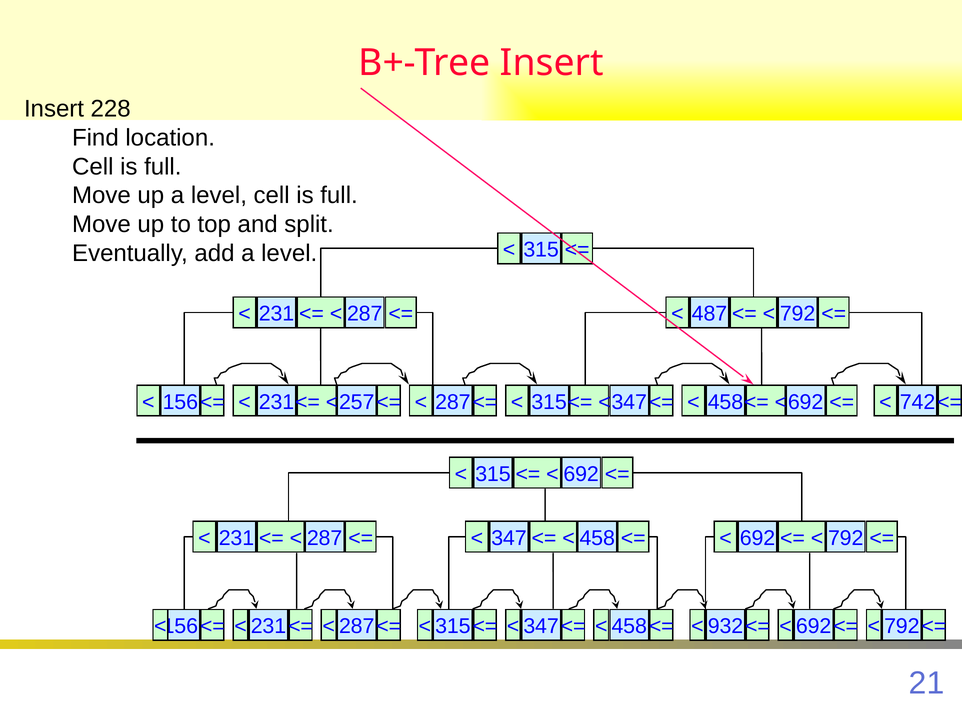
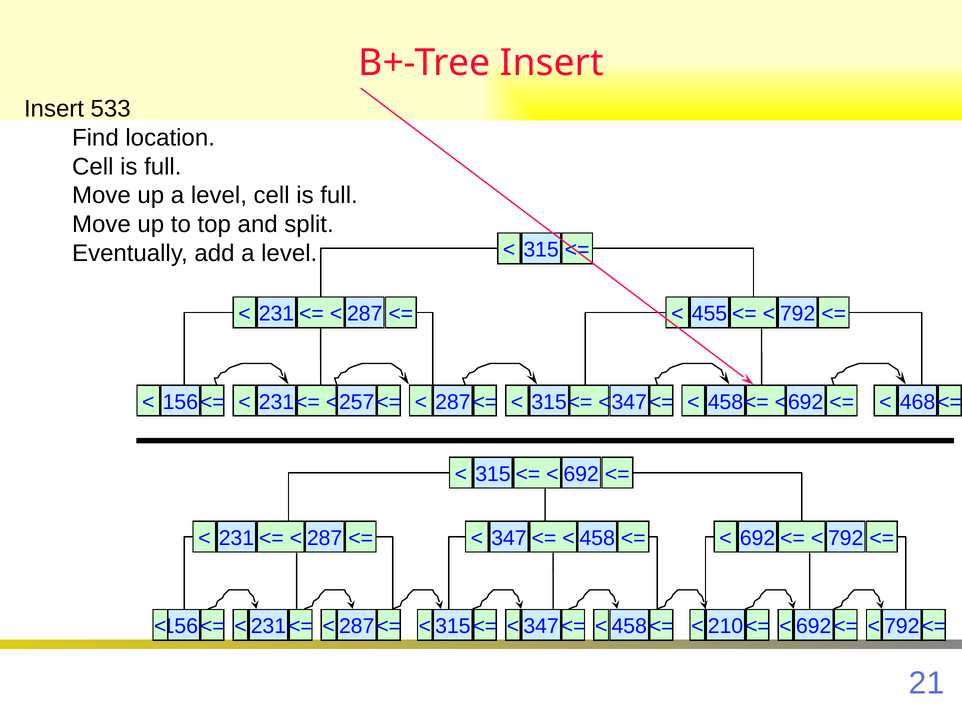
228: 228 -> 533 (111, 109)
487: 487 -> 455 (709, 314)
742: 742 -> 468 (918, 402)
932: 932 -> 210 (725, 627)
